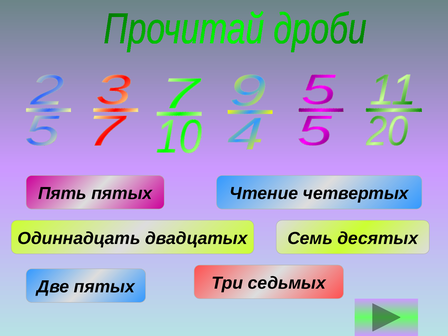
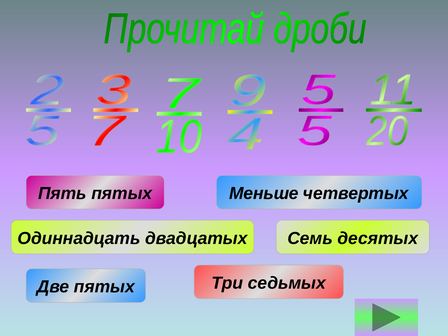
Чтение: Чтение -> Меньше (264, 193)
